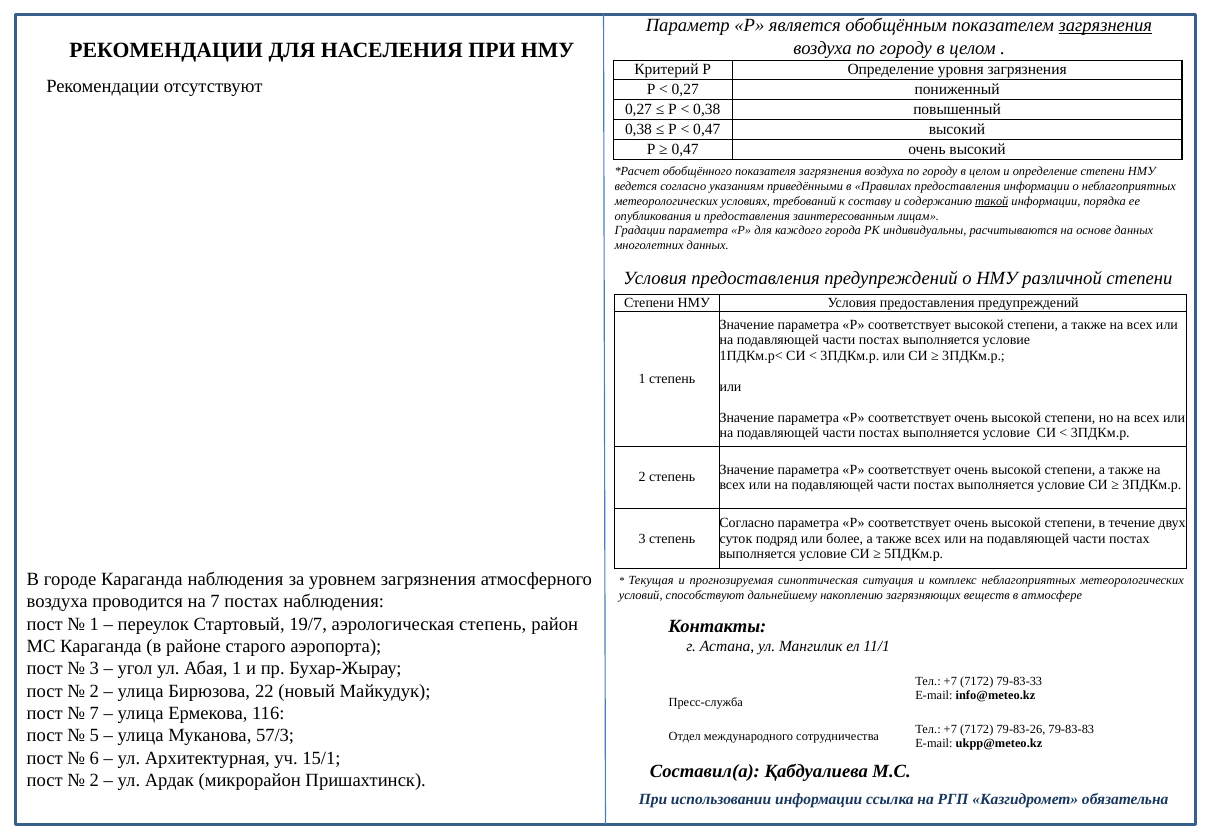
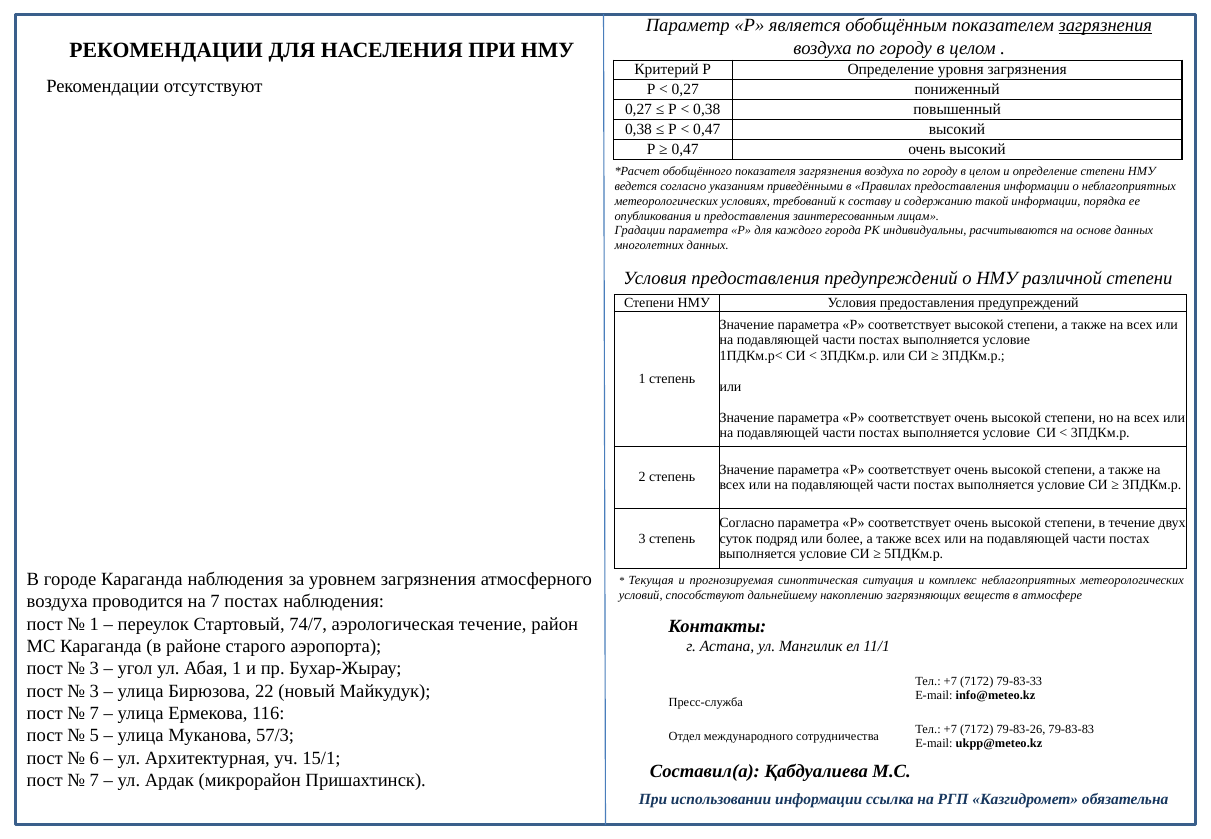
такой underline: present -> none (992, 201)
19/7: 19/7 -> 74/7 (308, 623)
аэрологическая степень: степень -> течение (493, 623)
2: 2 -> 3 (94, 691)
2: 2 -> 7 (94, 780)
